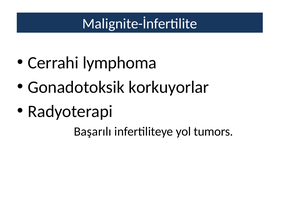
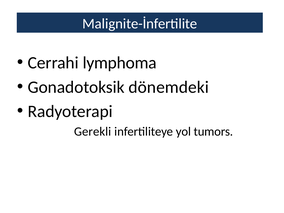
korkuyorlar: korkuyorlar -> dönemdeki (169, 87)
Başarılı: Başarılı -> Gerekli (93, 132)
